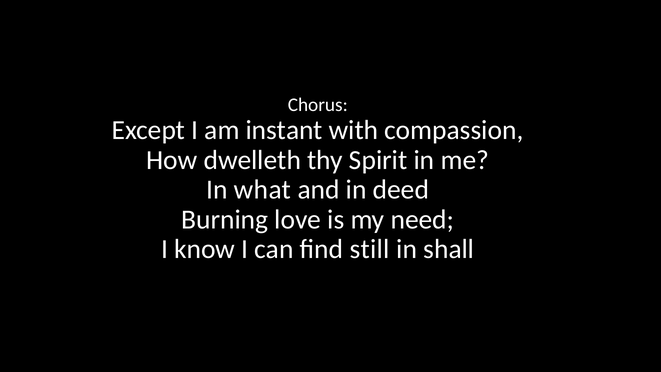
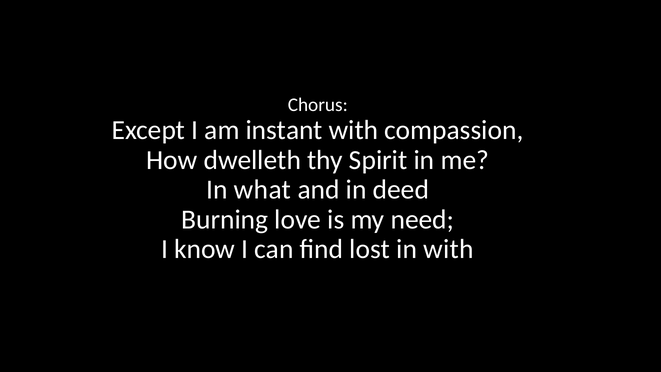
still: still -> lost (370, 249)
in shall: shall -> with (449, 249)
